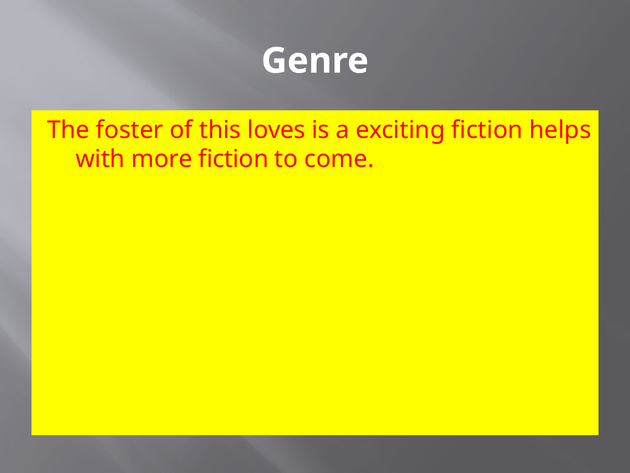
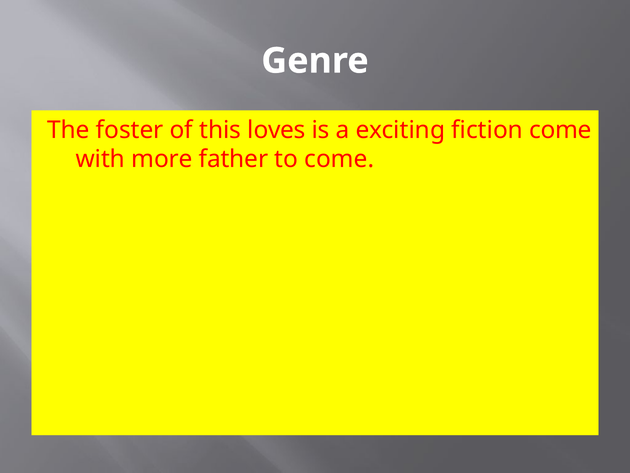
fiction helps: helps -> come (560, 130)
more fiction: fiction -> father (234, 159)
